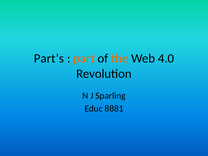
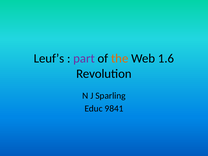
Part’s: Part’s -> Leuf’s (49, 58)
part colour: orange -> purple (84, 58)
4.0: 4.0 -> 1.6 (166, 58)
8881: 8881 -> 9841 (114, 109)
